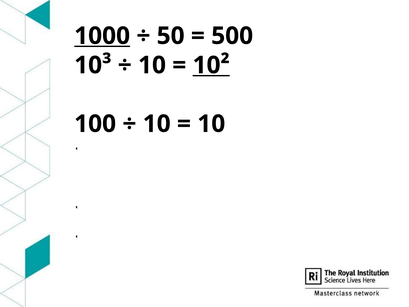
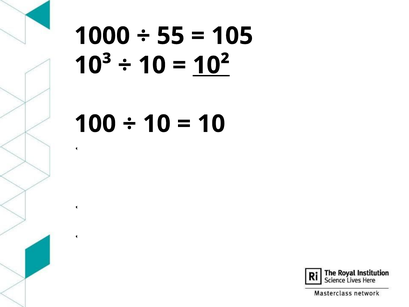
1000 underline: present -> none (102, 36)
50: 50 -> 55 (171, 36)
500: 500 -> 105 (232, 36)
